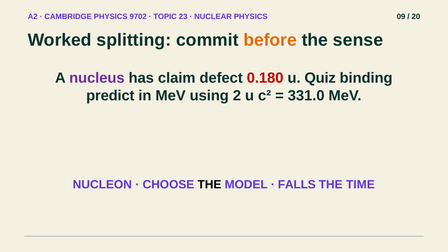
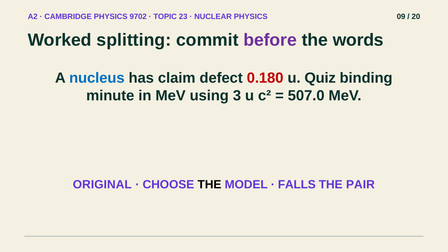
before colour: orange -> purple (270, 40)
sense: sense -> words (358, 40)
nucleus colour: purple -> blue (97, 78)
predict: predict -> minute (110, 96)
2: 2 -> 3 (237, 96)
331.0: 331.0 -> 507.0 (306, 96)
NUCLEON: NUCLEON -> ORIGINAL (102, 185)
TIME: TIME -> PAIR (360, 185)
